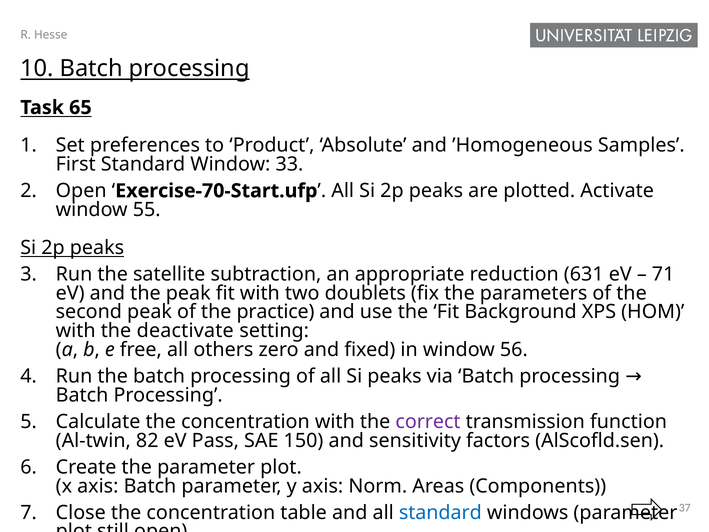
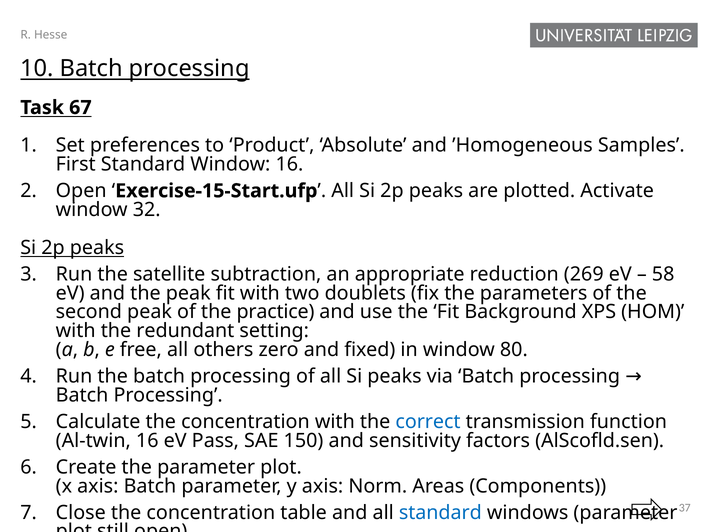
65: 65 -> 67 (80, 108)
Window 33: 33 -> 16 (289, 164)
Exercise-70-Start.ufp: Exercise-70-Start.ufp -> Exercise-15-Start.ufp (216, 191)
55: 55 -> 32 (147, 210)
631: 631 -> 269 (584, 274)
71: 71 -> 58 (663, 274)
deactivate: deactivate -> redundant (185, 331)
56: 56 -> 80 (514, 350)
correct colour: purple -> blue (428, 421)
Al-twin 82: 82 -> 16 (147, 440)
